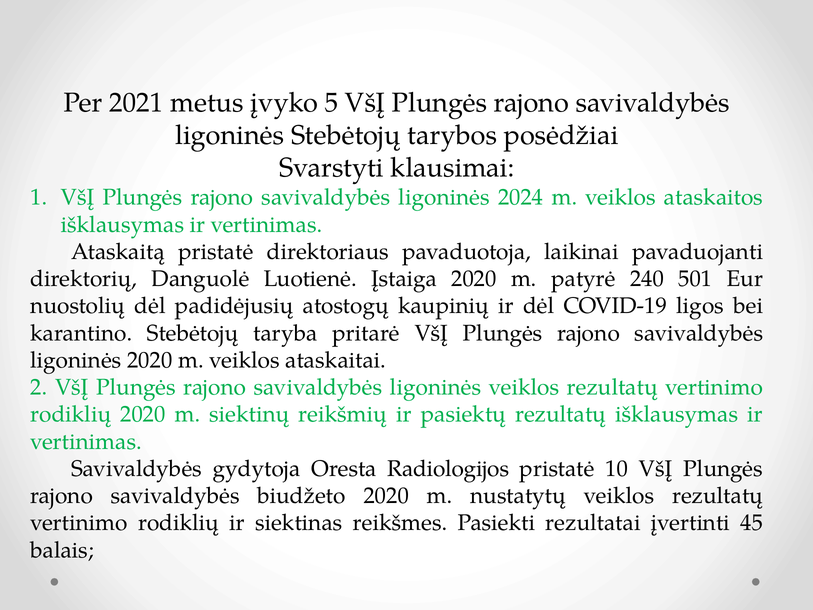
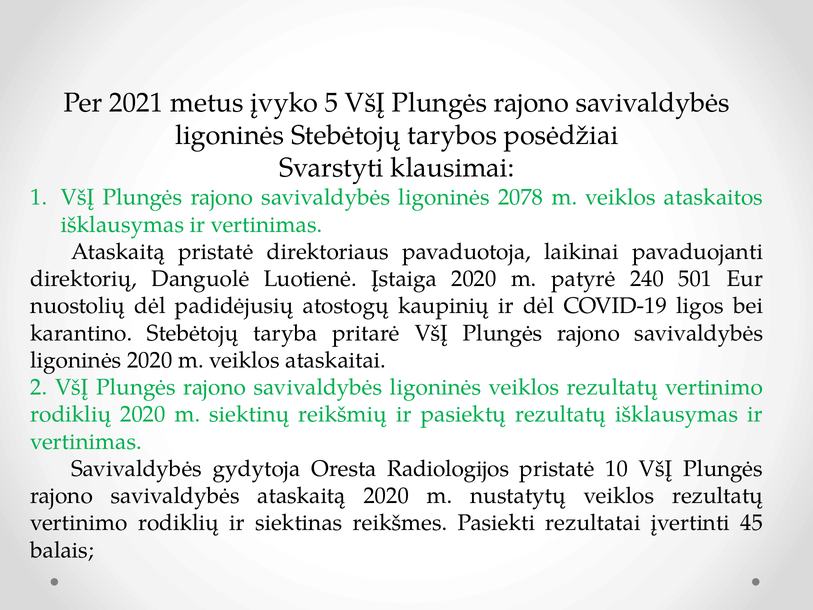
2024: 2024 -> 2078 (521, 197)
savivaldybės biudžeto: biudžeto -> ataskaitą (302, 496)
